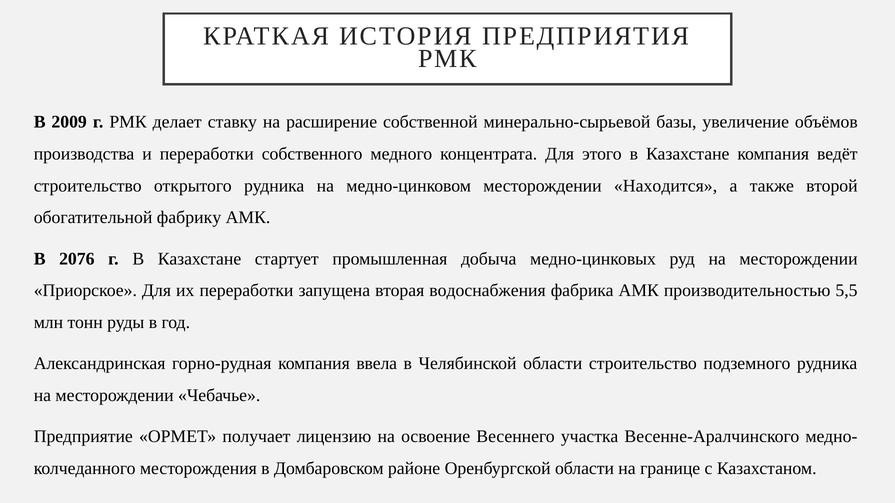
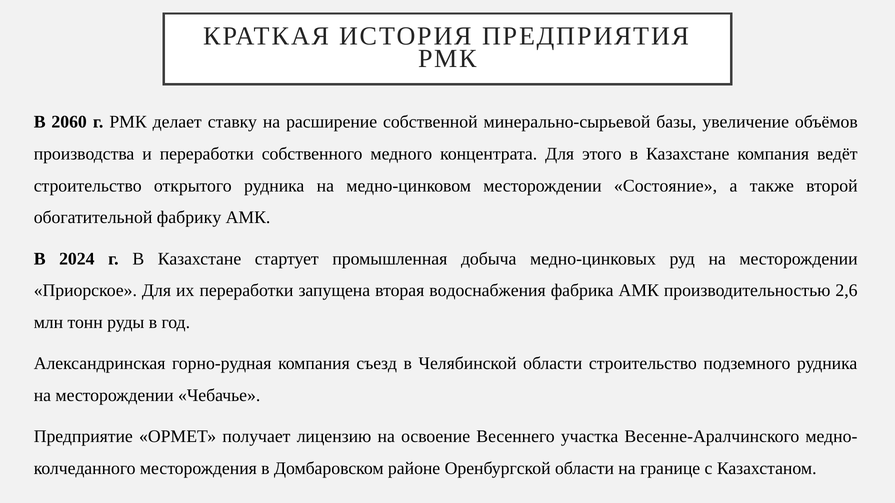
2009: 2009 -> 2060 (69, 122)
Находится: Находится -> Состояние (666, 186)
2076: 2076 -> 2024 (77, 259)
5,5: 5,5 -> 2,6 (846, 291)
ввела: ввела -> съезд (377, 364)
